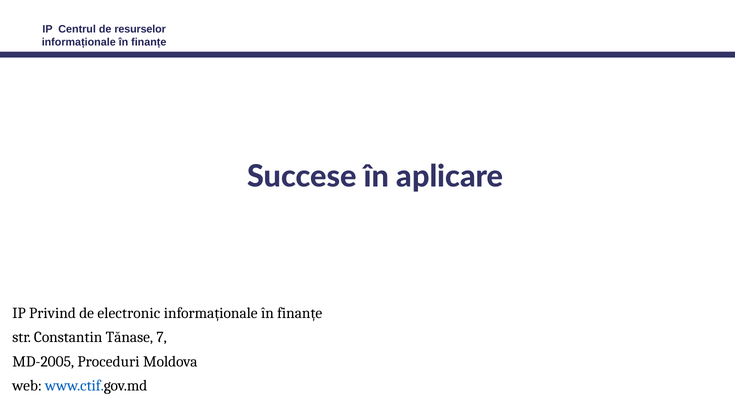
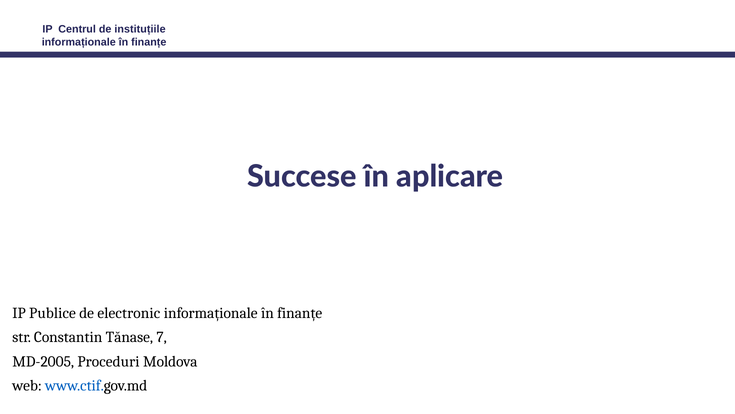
resurselor: resurselor -> instituțiile (140, 29)
Privind: Privind -> Publice (52, 313)
